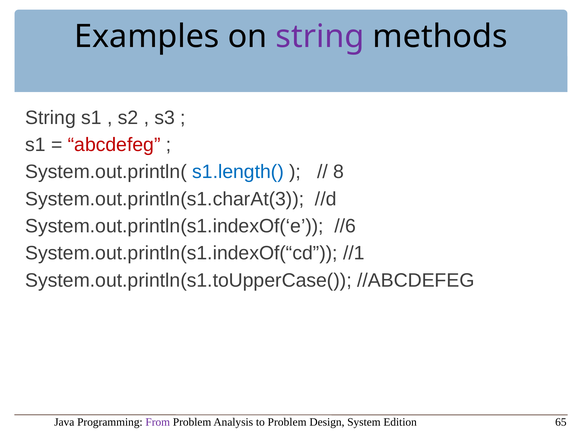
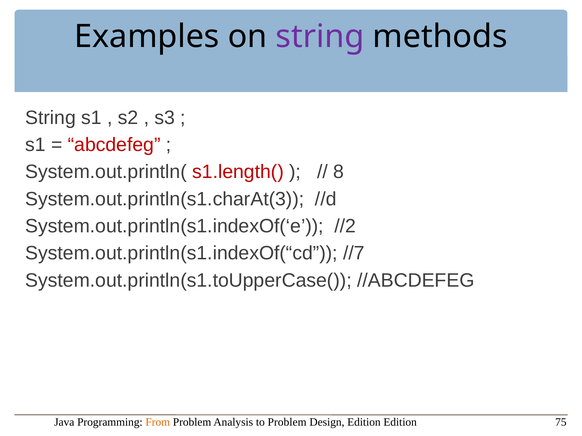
s1.length( colour: blue -> red (238, 172)
//6: //6 -> //2 (345, 226)
//1: //1 -> //7 (354, 254)
From colour: purple -> orange (158, 423)
Design System: System -> Edition (364, 423)
65: 65 -> 75 (561, 423)
